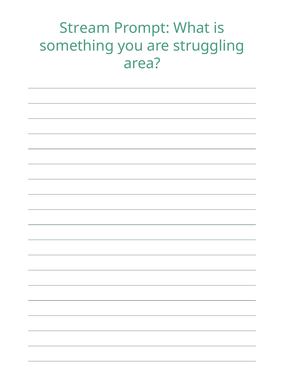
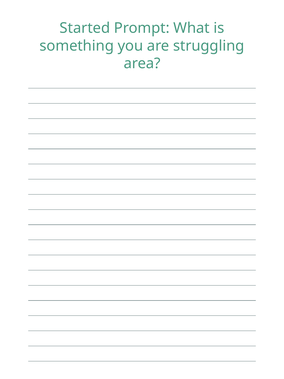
Stream: Stream -> Started (85, 28)
